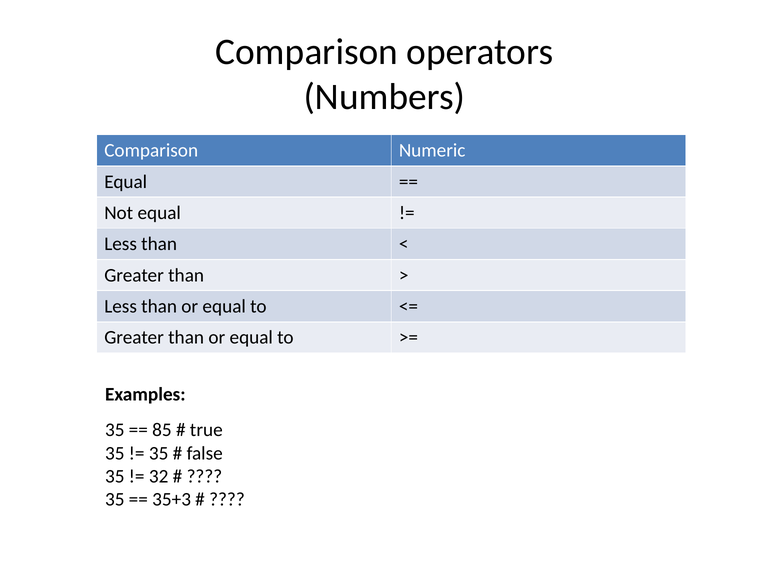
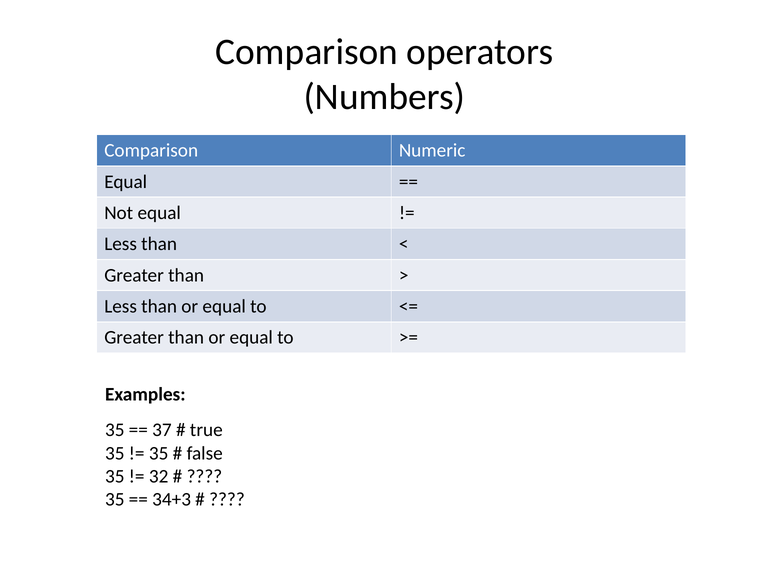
85: 85 -> 37 (162, 430)
35+3: 35+3 -> 34+3 (172, 499)
